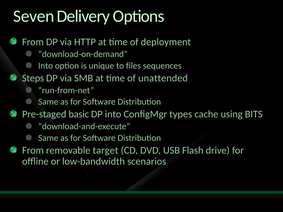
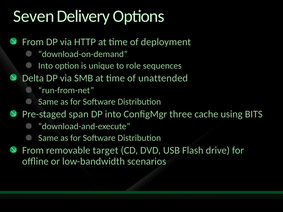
files: files -> role (133, 66)
Steps: Steps -> Delta (33, 78)
basic: basic -> span (79, 114)
types: types -> three (181, 114)
